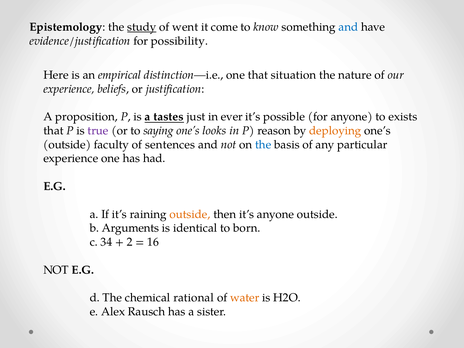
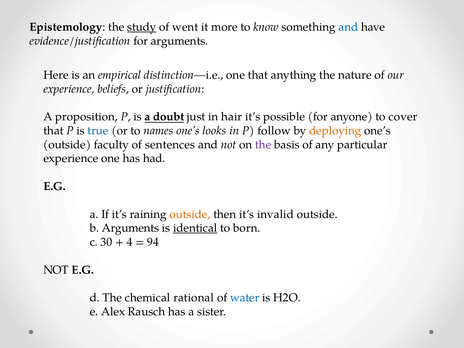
come: come -> more (224, 27)
for possibility: possibility -> arguments (179, 41)
situation: situation -> anything (294, 75)
tastes: tastes -> doubt (169, 117)
ever: ever -> hair (232, 117)
exists: exists -> cover (403, 117)
true colour: purple -> blue (98, 131)
saying: saying -> names (158, 131)
reason: reason -> follow (274, 131)
the colour: blue -> purple (263, 145)
it’s anyone: anyone -> invalid (275, 214)
identical underline: none -> present (195, 228)
34: 34 -> 30 (106, 242)
2: 2 -> 4 (130, 242)
16: 16 -> 94 (153, 242)
water colour: orange -> blue (245, 298)
